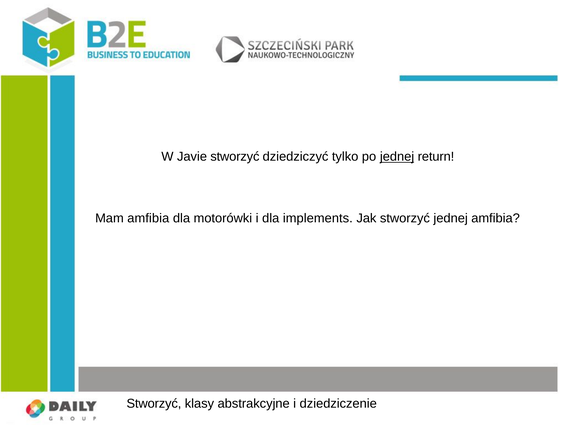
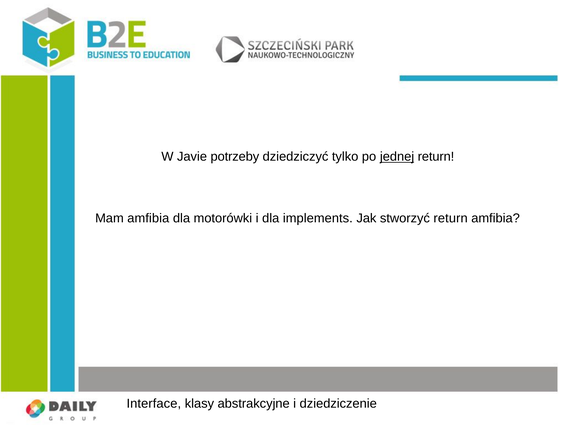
Javie stworzyć: stworzyć -> potrzeby (235, 157)
stworzyć jednej: jednej -> return (451, 218)
Stworzyć: Stworzyć -> Interface (154, 404)
